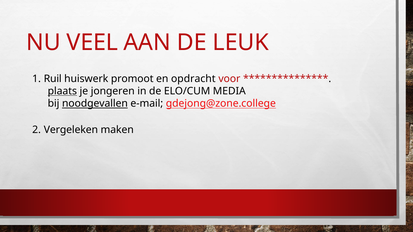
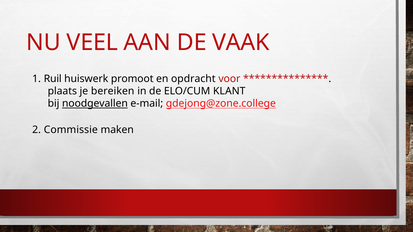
LEUK: LEUK -> VAAK (241, 43)
plaats underline: present -> none (62, 91)
jongeren: jongeren -> bereiken (113, 91)
MEDIA: MEDIA -> KLANT (229, 91)
Vergeleken: Vergeleken -> Commissie (71, 130)
